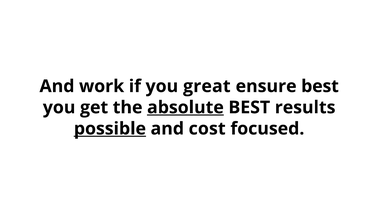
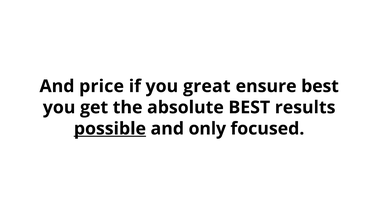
work: work -> price (102, 86)
absolute underline: present -> none (185, 107)
cost: cost -> only (207, 129)
